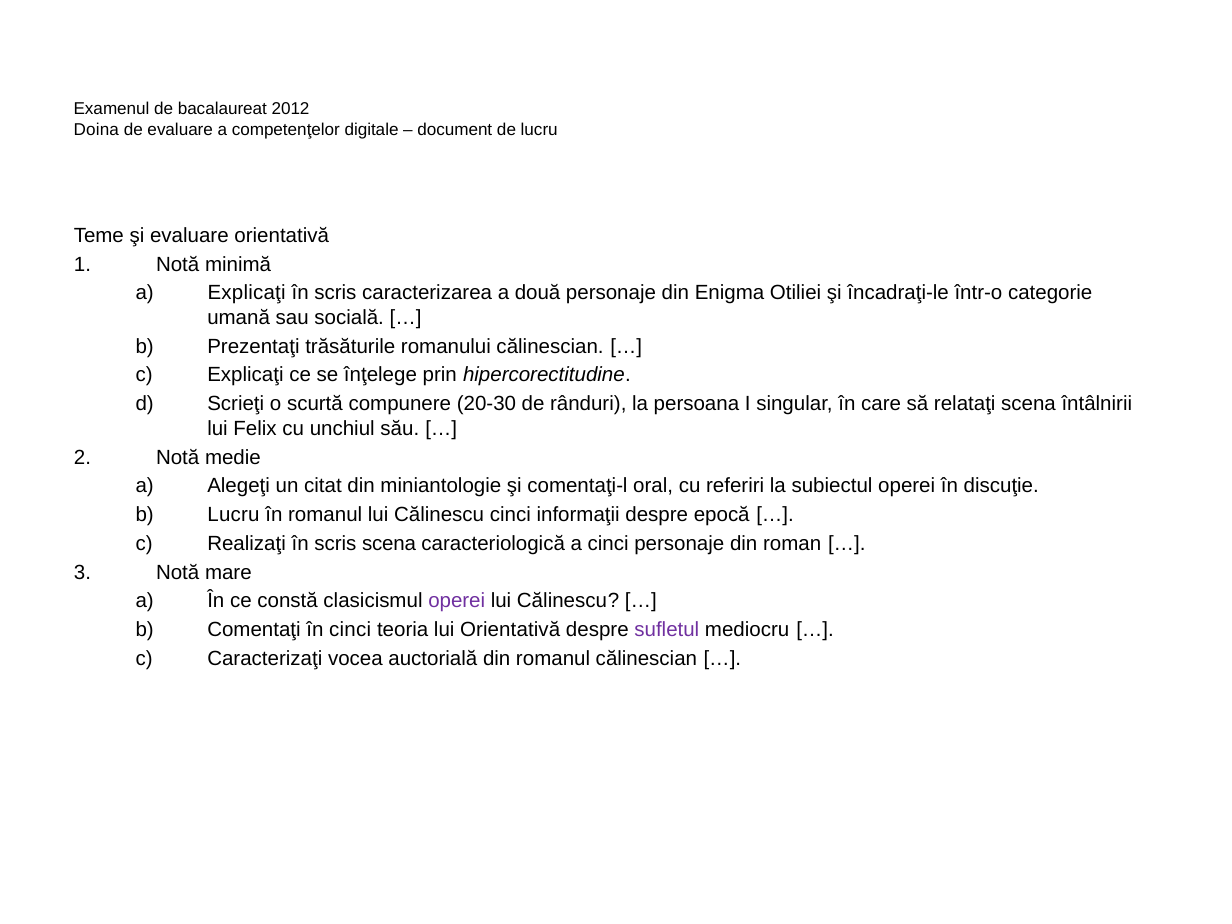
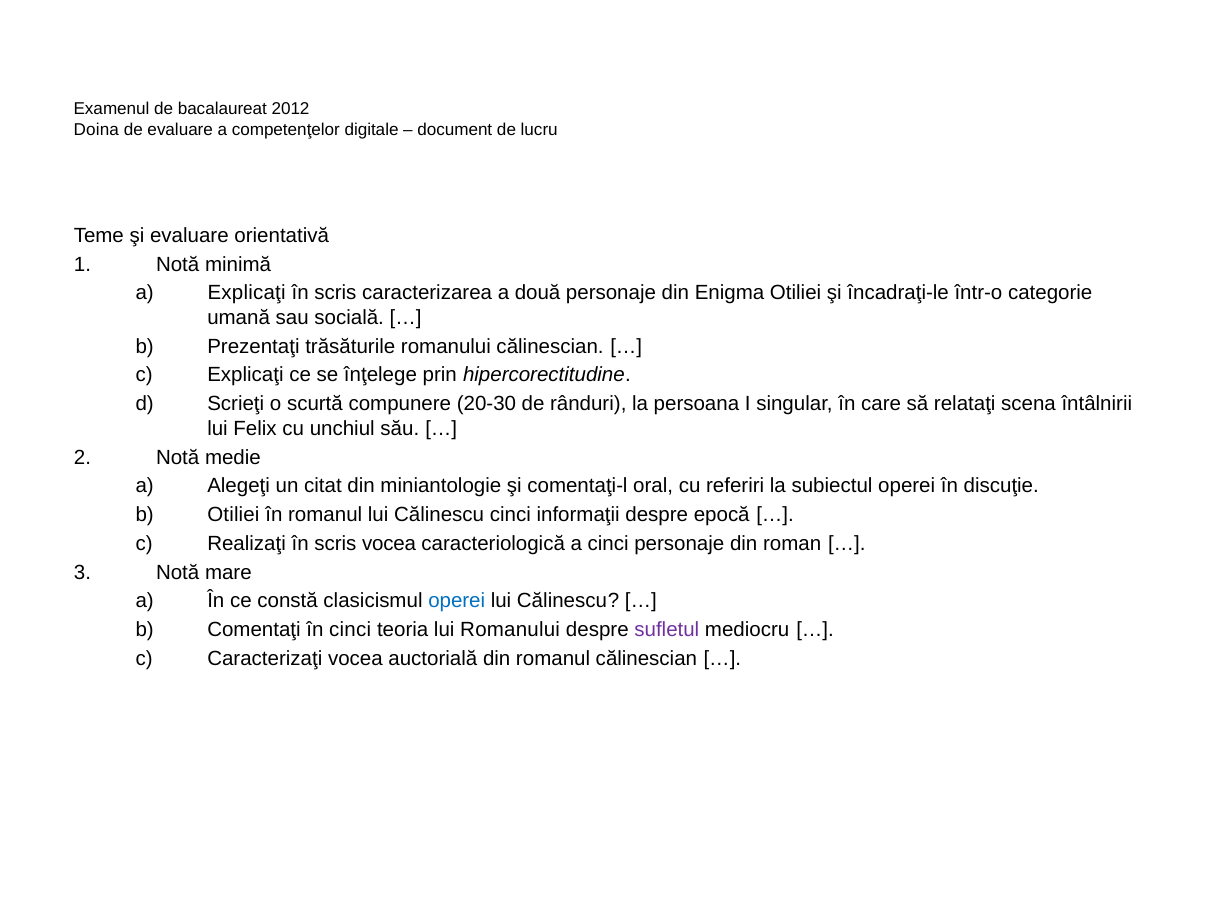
Lucru: Lucru -> Otiliei (233, 515)
scris scena: scena -> vocea (389, 544)
operei colour: purple -> blue (457, 601)
lui Orientativă: Orientativă -> Romanului (510, 630)
